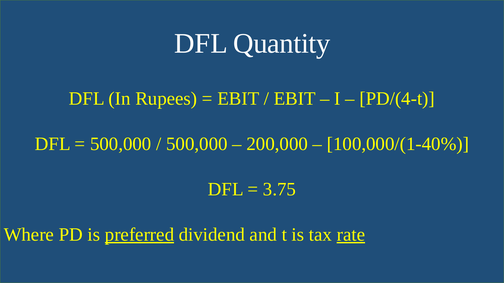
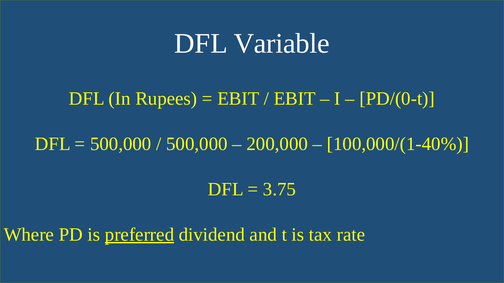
Quantity: Quantity -> Variable (282, 44)
PD/(4-t: PD/(4-t -> PD/(0-t (397, 99)
rate underline: present -> none (351, 235)
